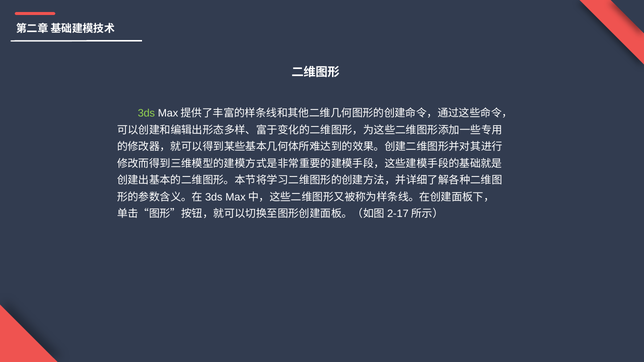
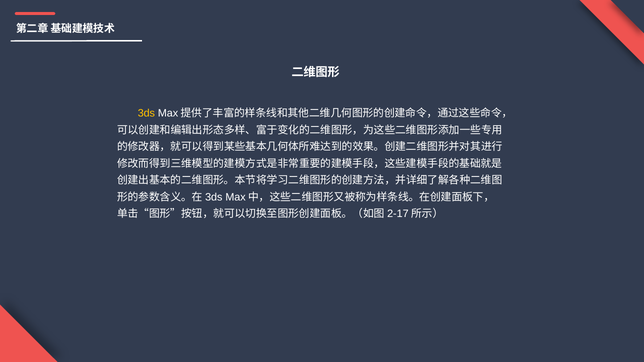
3ds colour: light green -> yellow (146, 113)
